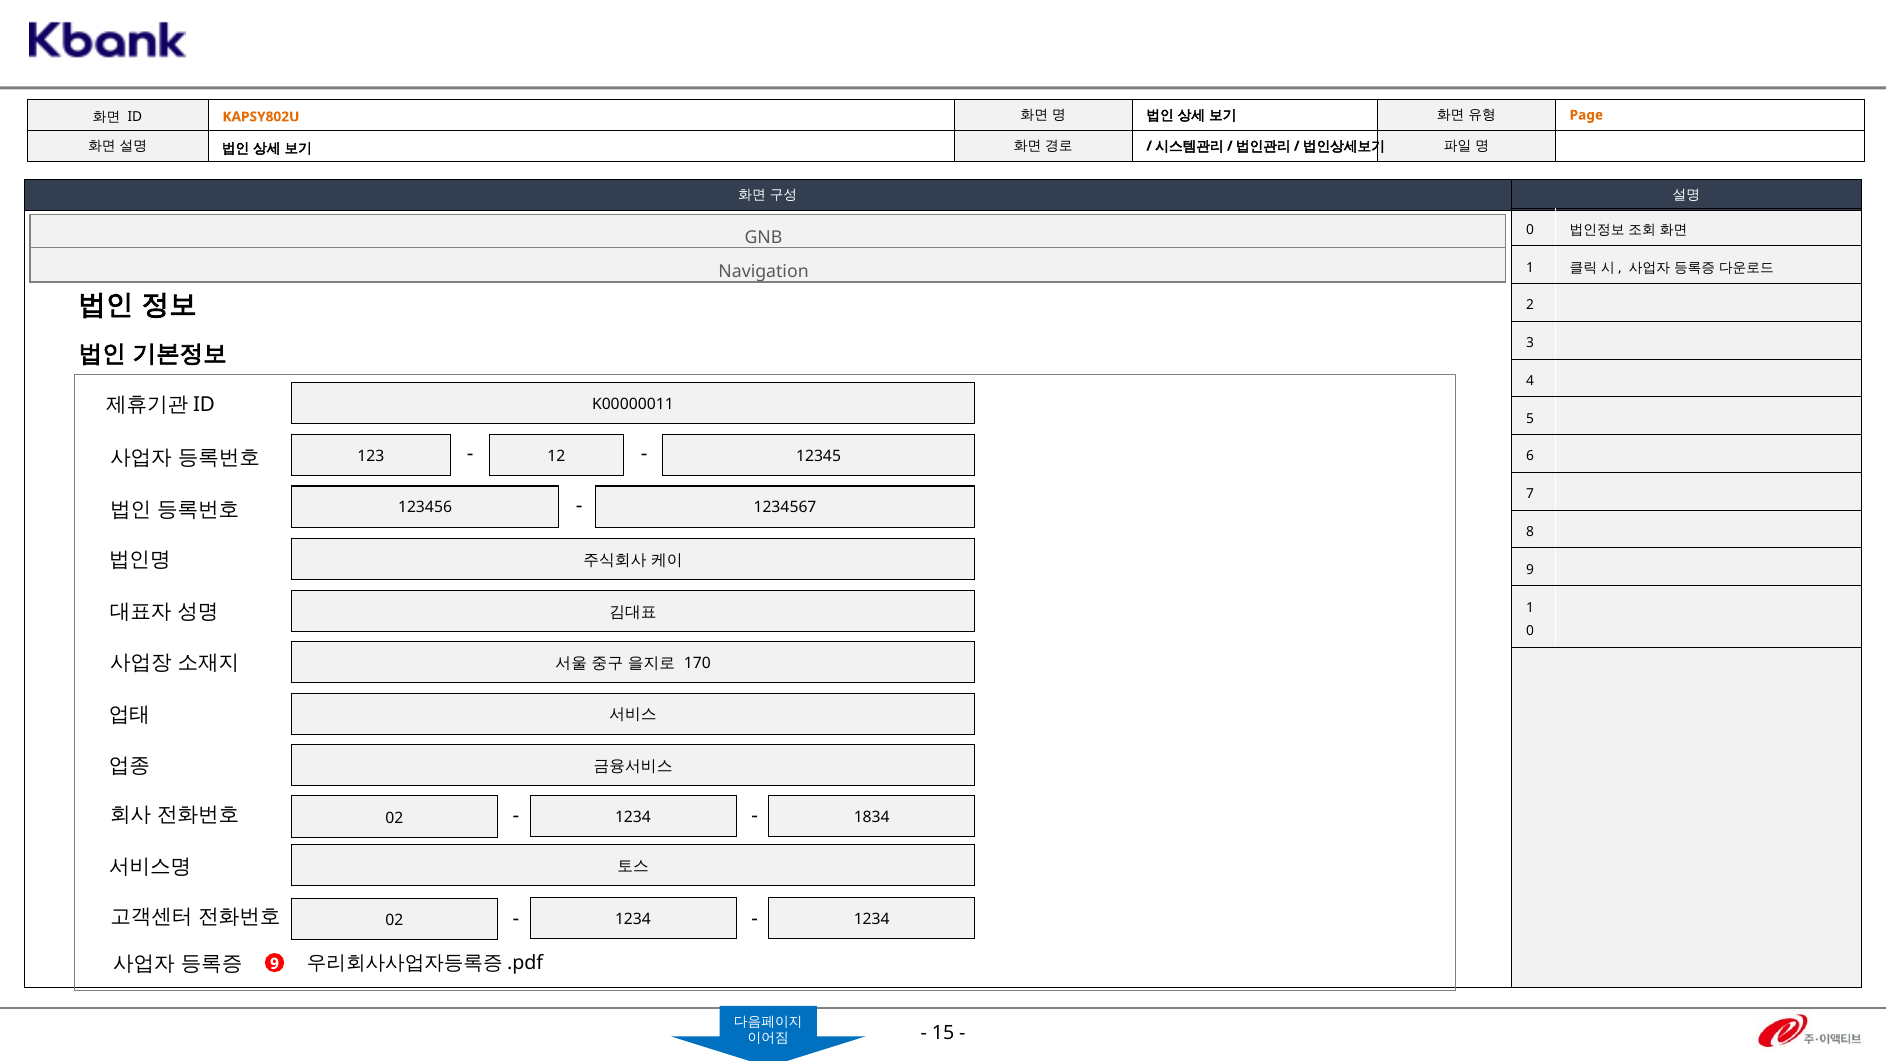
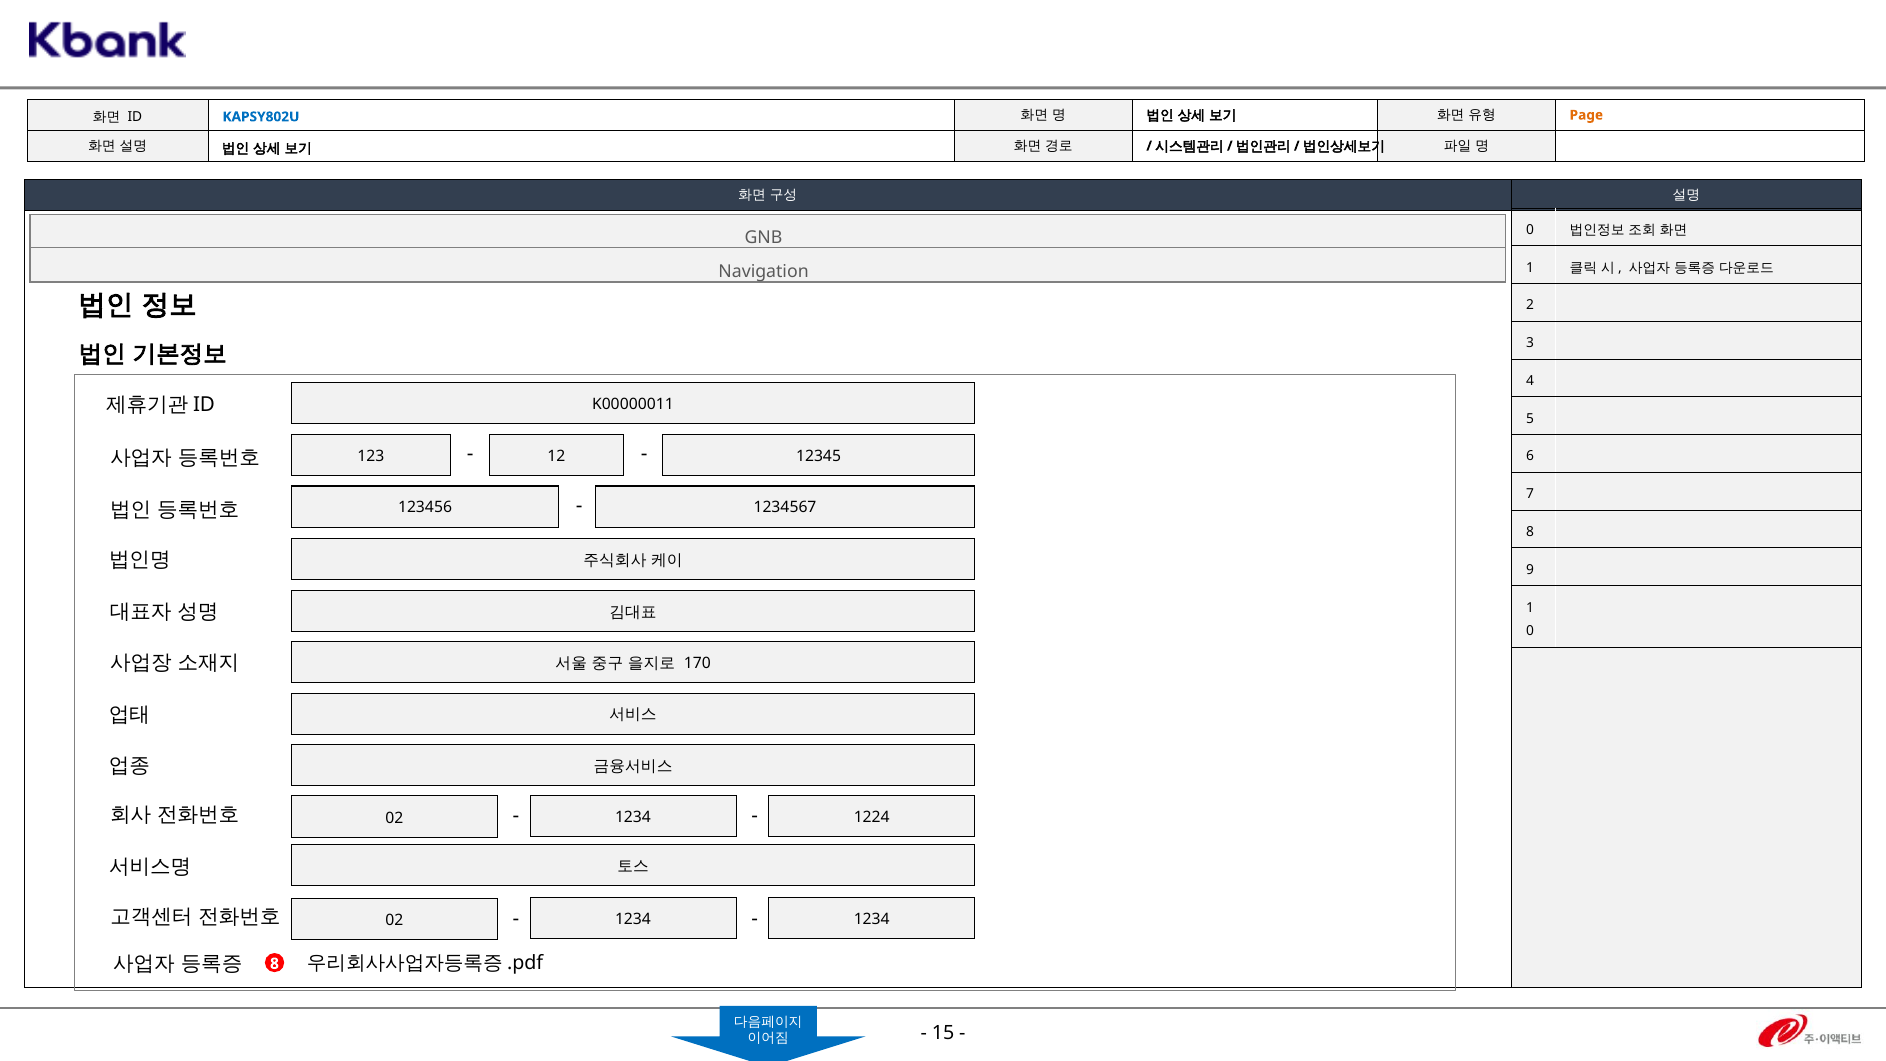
KAPSY802U colour: orange -> blue (261, 117)
1834: 1834 -> 1224 (872, 817)
9: 9 -> 8 (274, 964)
